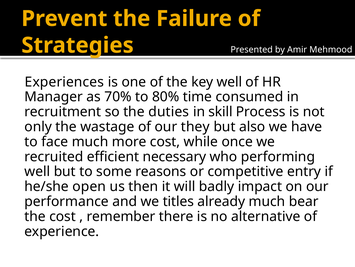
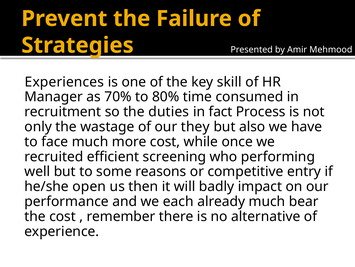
key well: well -> skill (229, 82)
skill: skill -> fact (221, 112)
necessary: necessary -> screening (174, 156)
titles: titles -> each (178, 201)
